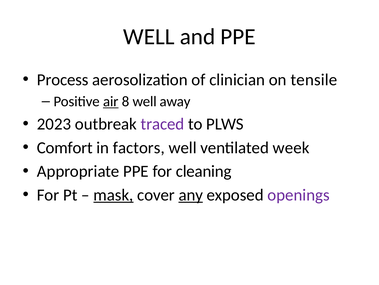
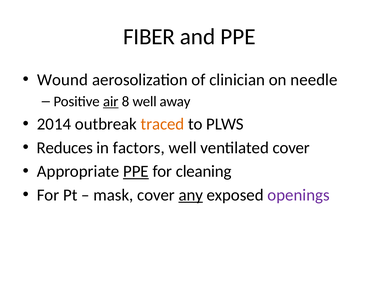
WELL: WELL -> FIBER (149, 37)
Process: Process -> Wound (63, 80)
tensile: tensile -> needle (314, 80)
2023: 2023 -> 2014 (54, 124)
traced colour: purple -> orange (163, 124)
Comfort: Comfort -> Reduces (65, 147)
ventilated week: week -> cover (291, 147)
PPE underline: none -> present (136, 171)
mask underline: present -> none (113, 195)
